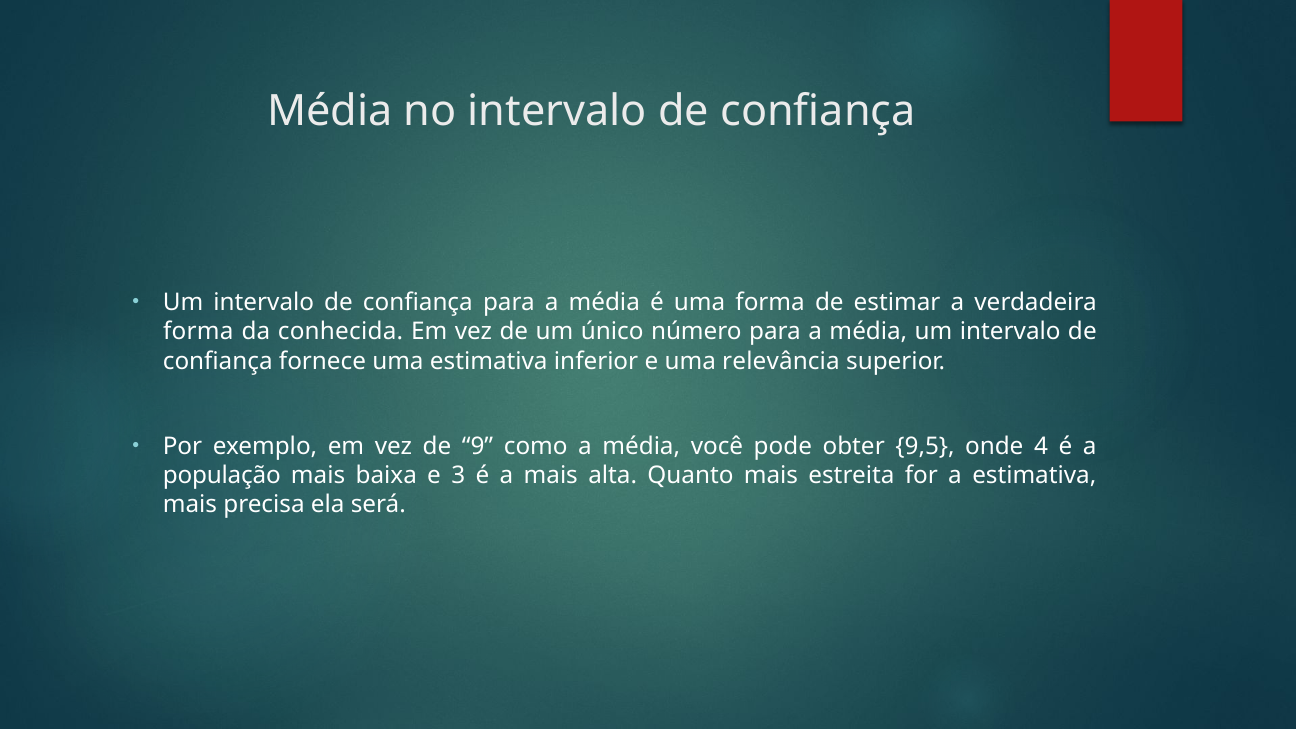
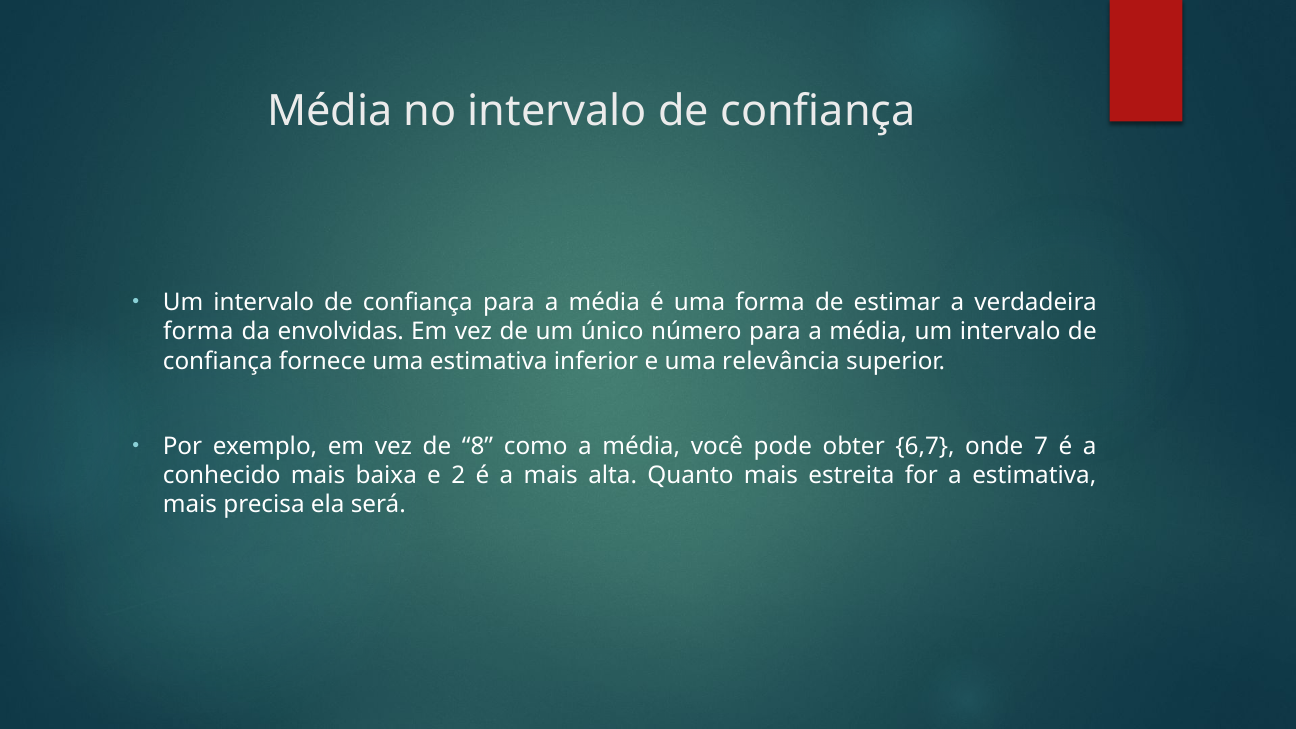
conhecida: conhecida -> envolvidas (341, 332)
9: 9 -> 8 (478, 446)
9,5: 9,5 -> 6,7 (925, 446)
4: 4 -> 7 (1041, 446)
população: população -> conhecido (222, 476)
3: 3 -> 2 (458, 476)
